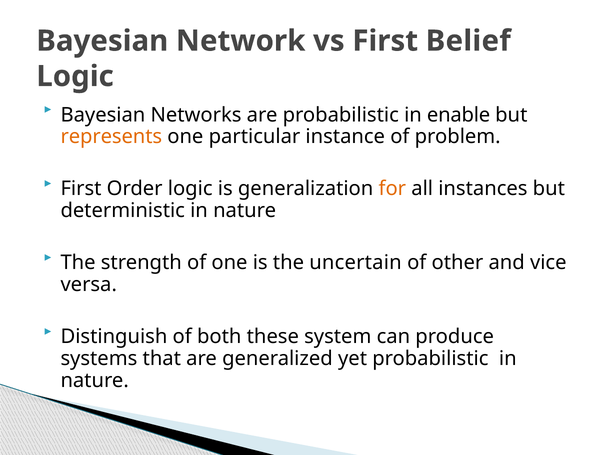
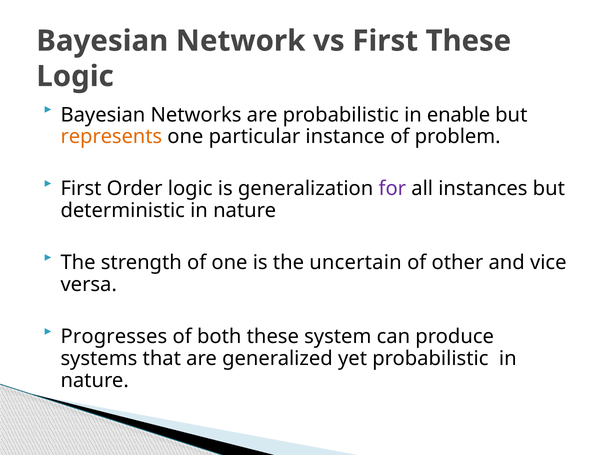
First Belief: Belief -> These (468, 41)
for colour: orange -> purple (392, 189)
Distinguish: Distinguish -> Progresses (114, 336)
